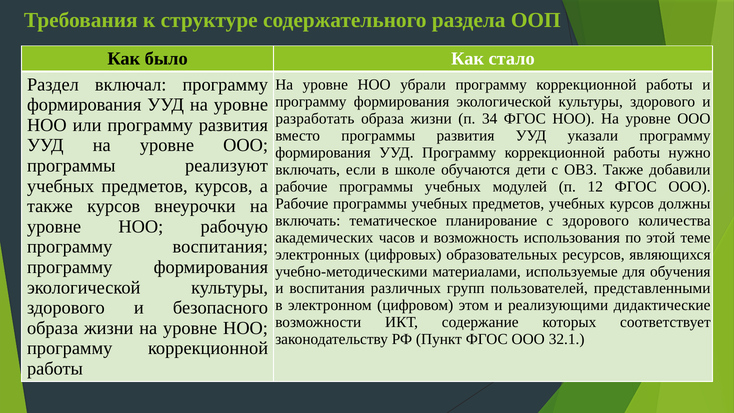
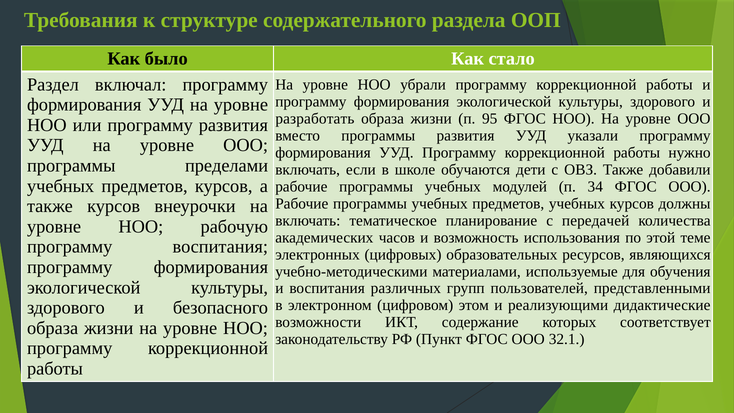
34: 34 -> 95 (490, 119)
реализуют: реализуют -> пределами (227, 166)
12: 12 -> 34 (595, 187)
с здорового: здорового -> передачей (596, 220)
